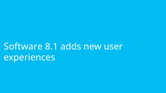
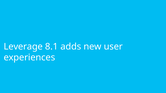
Software: Software -> Leverage (23, 47)
